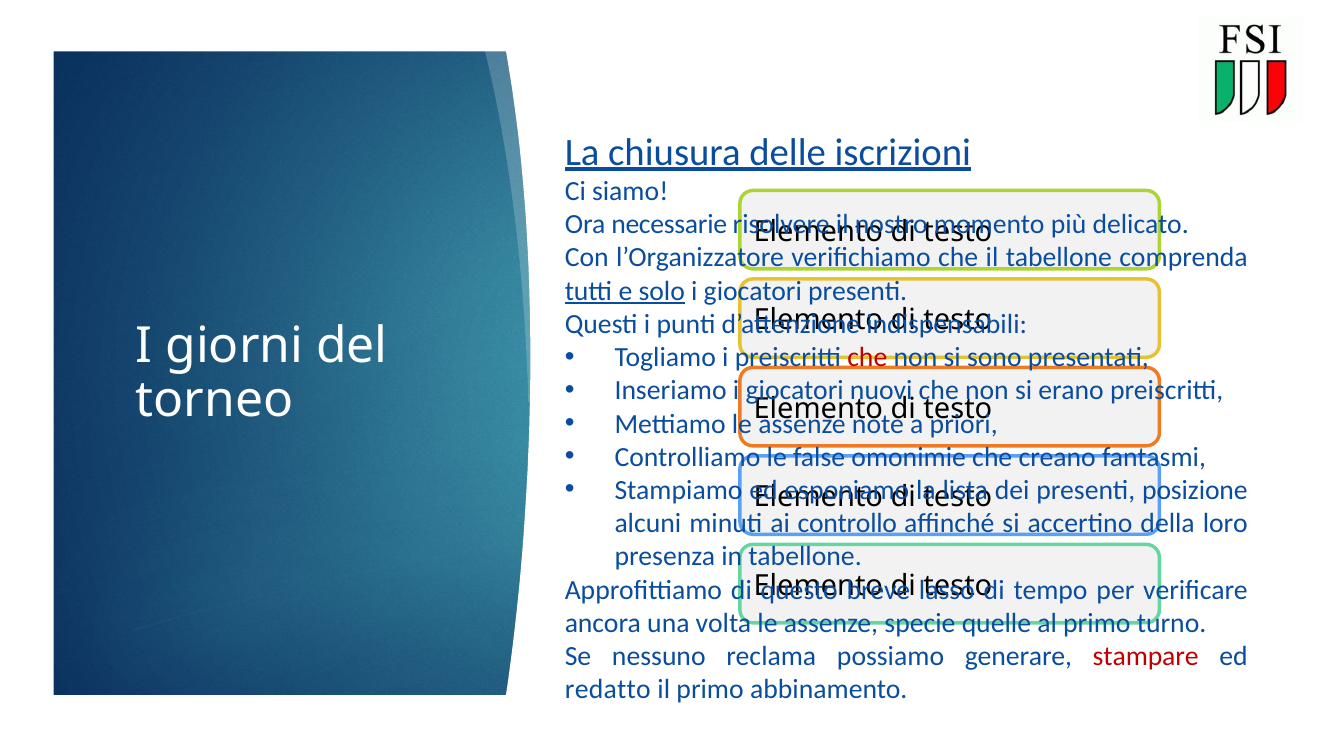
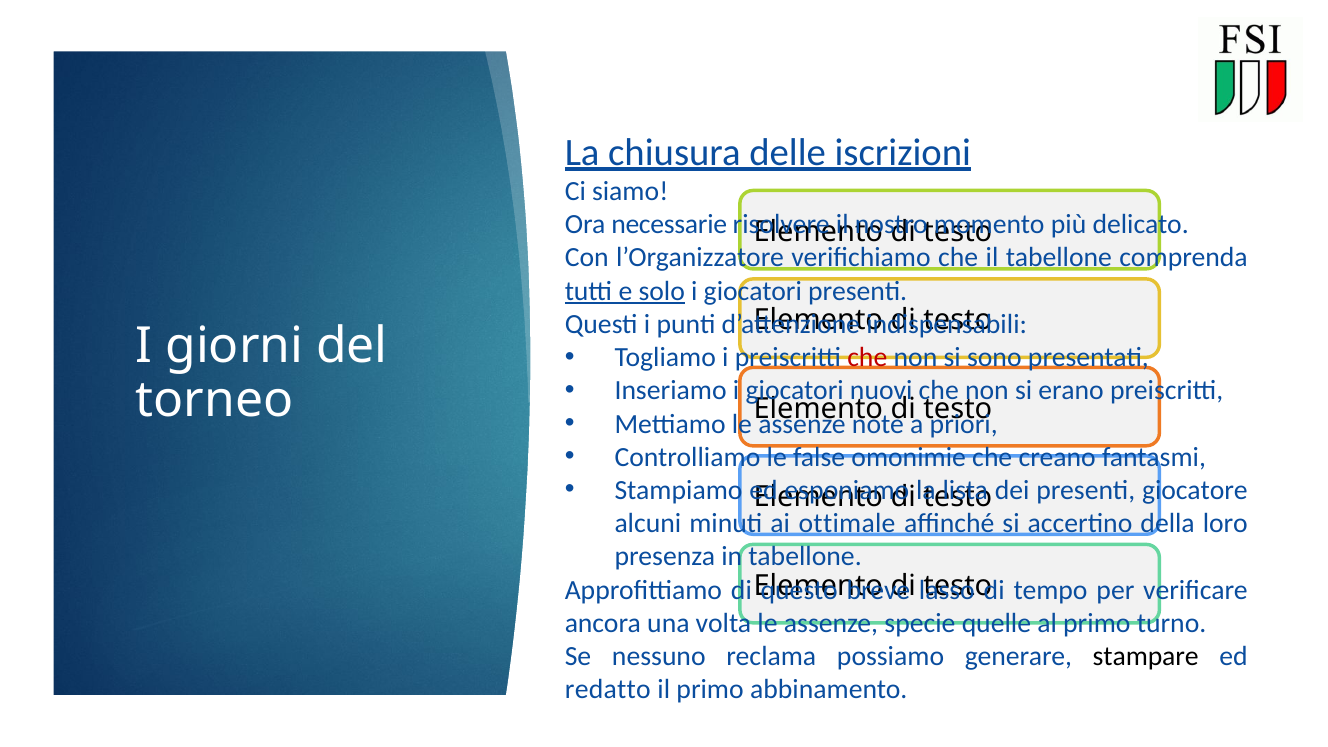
posizione: posizione -> giocatore (1195, 490)
controllo: controllo -> ottimale (847, 524)
stampare colour: red -> black (1146, 656)
